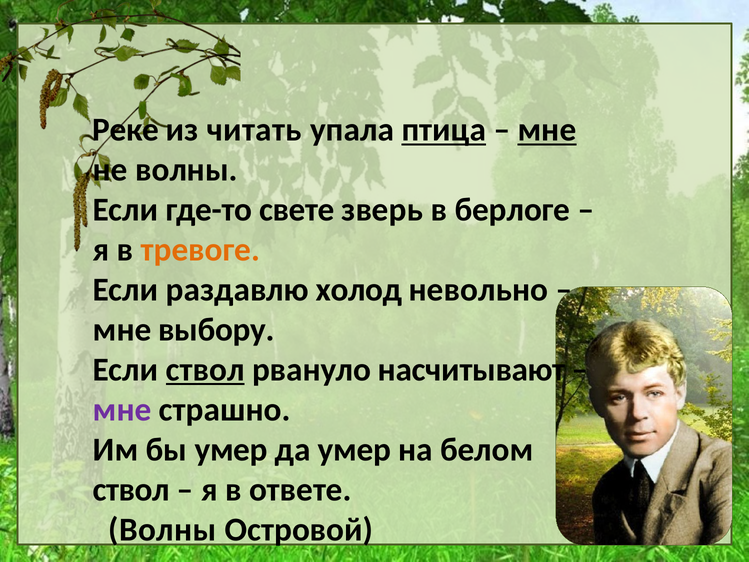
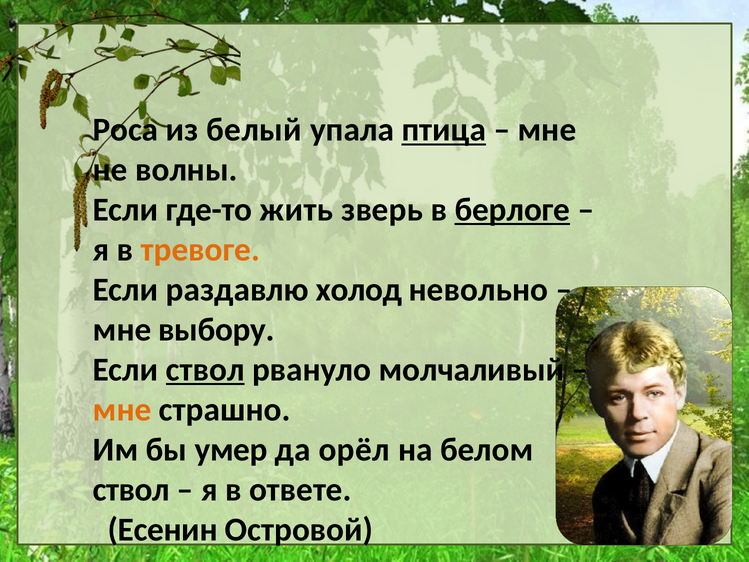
Реке: Реке -> Роса (126, 130)
читать: читать -> белый (254, 130)
мне underline: present -> none (547, 130)
свете: свете -> жить (297, 210)
берлоге underline: none -> present (512, 210)
насчитывают: насчитывают -> молчаливый (472, 370)
мне colour: purple -> orange (122, 410)
да умер: умер -> орёл (354, 450)
Волны: Волны -> Есенин (163, 529)
